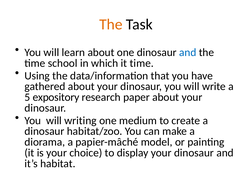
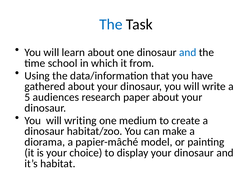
The colour: orange -> blue (111, 24)
it time: time -> from (142, 63)
expository: expository -> audiences (56, 97)
